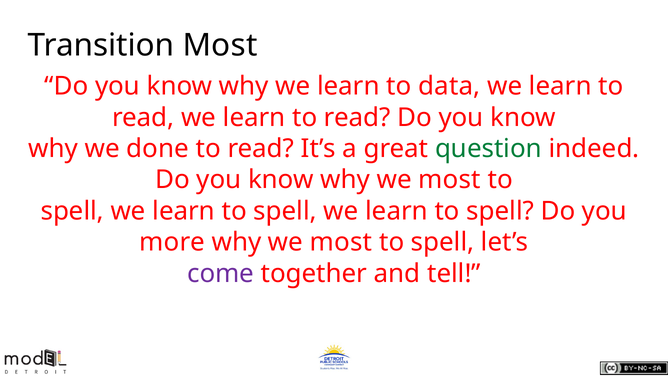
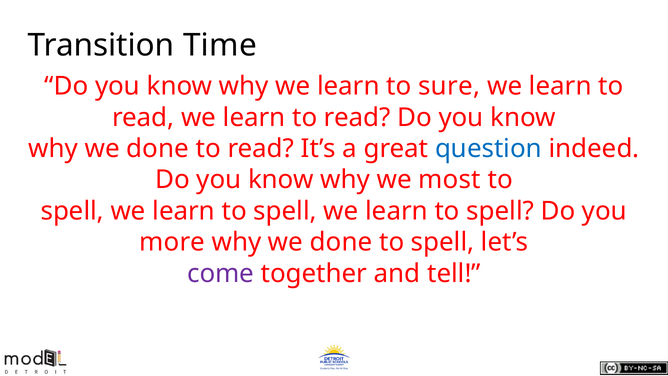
Transition Most: Most -> Time (220, 45)
data: data -> sure (449, 86)
question colour: green -> blue (488, 149)
most: most -> done (341, 242)
